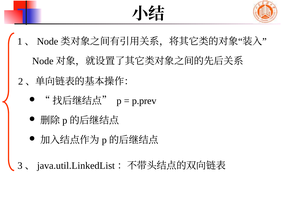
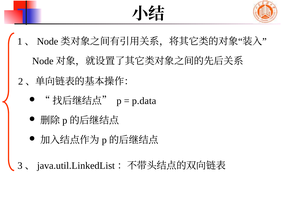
p.prev: p.prev -> p.data (144, 101)
